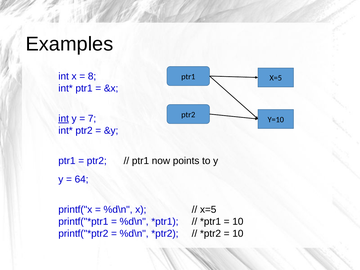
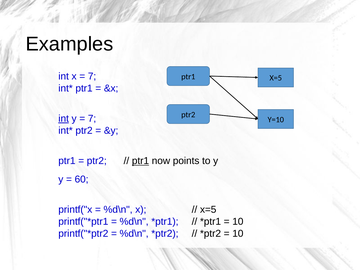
8: 8 -> 7 (92, 76)
ptr1 underline: none -> present (141, 161)
64: 64 -> 60 (82, 179)
